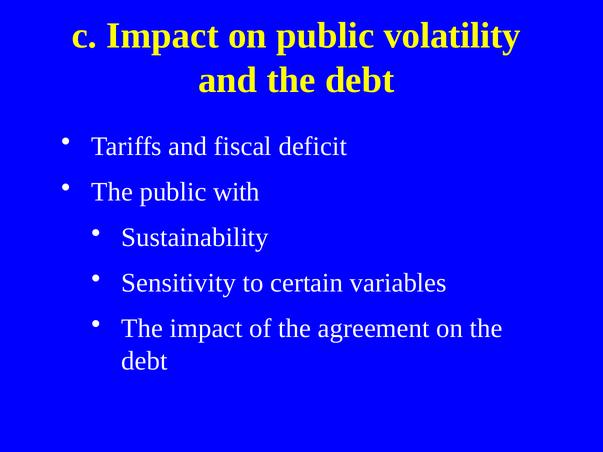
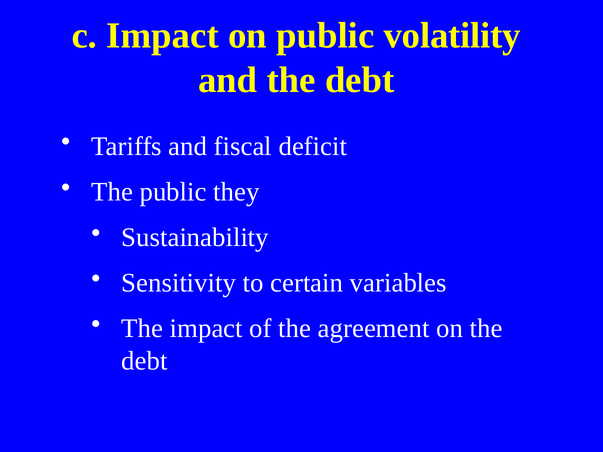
with: with -> they (236, 192)
